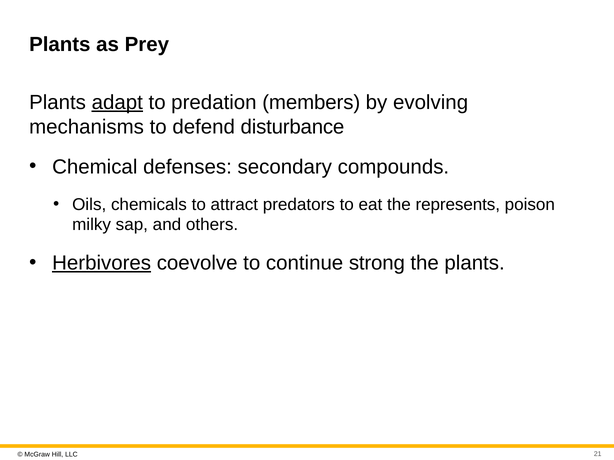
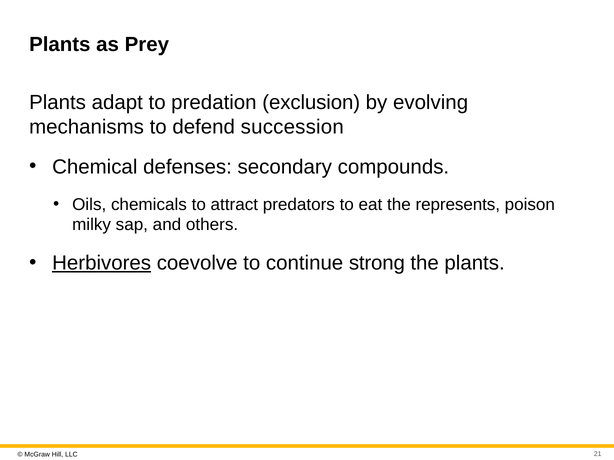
adapt underline: present -> none (117, 103)
members: members -> exclusion (311, 103)
disturbance: disturbance -> succession (292, 127)
